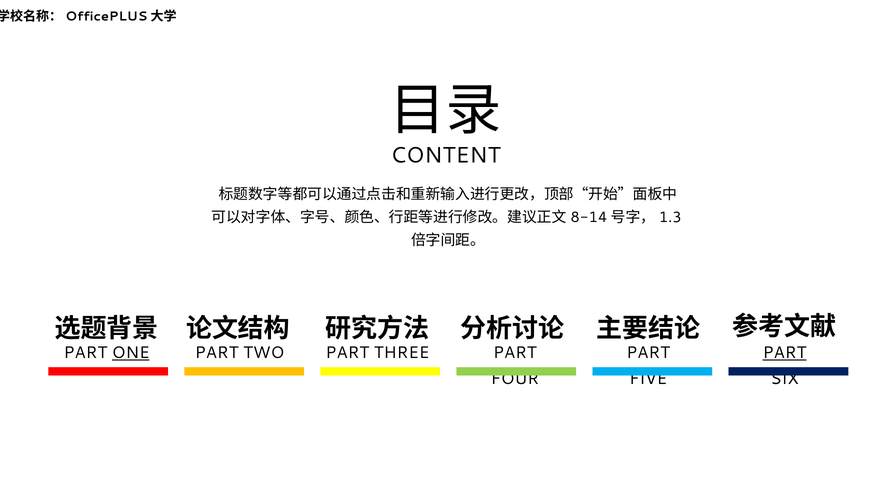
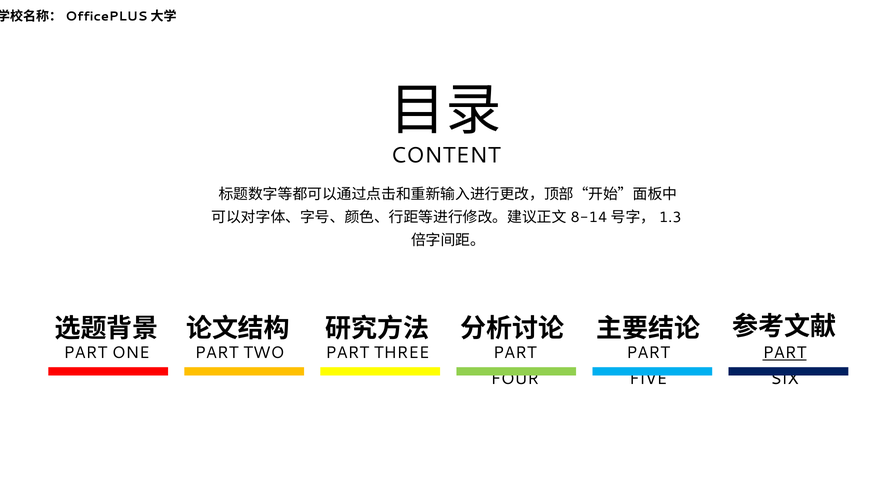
ONE underline: present -> none (131, 353)
